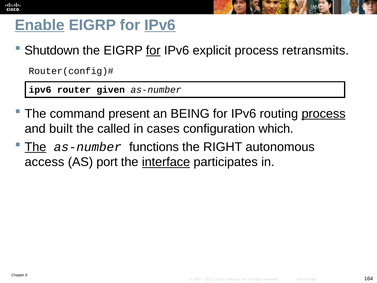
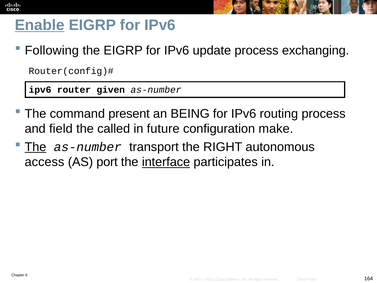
IPv6 underline: present -> none (160, 25)
Shutdown: Shutdown -> Following (52, 50)
for underline: present -> none (153, 50)
explicit: explicit -> update (212, 50)
retransmits: retransmits -> exchanging (316, 50)
process underline: present -> none (324, 114)
built: built -> field (61, 129)
cases: cases -> future (163, 129)
which: which -> make (276, 129)
functions: functions -> transport (154, 147)
